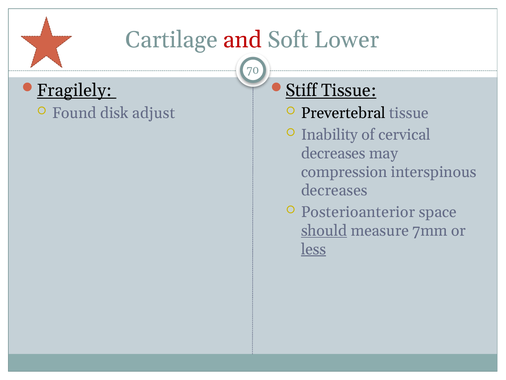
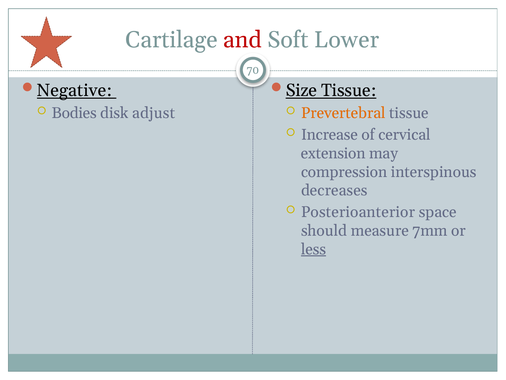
Fragilely: Fragilely -> Negative (74, 90)
Stiff: Stiff -> Size (301, 90)
Found: Found -> Bodies (74, 113)
Prevertebral colour: black -> orange (343, 113)
Inability: Inability -> Increase (329, 135)
decreases: decreases -> extension (333, 153)
should underline: present -> none (324, 230)
